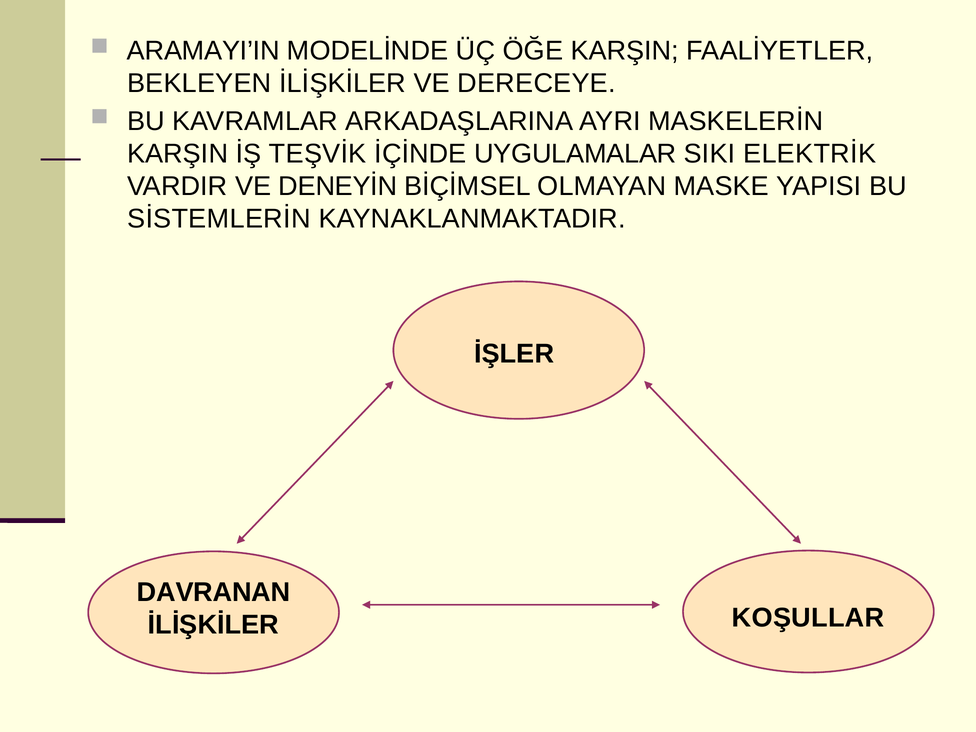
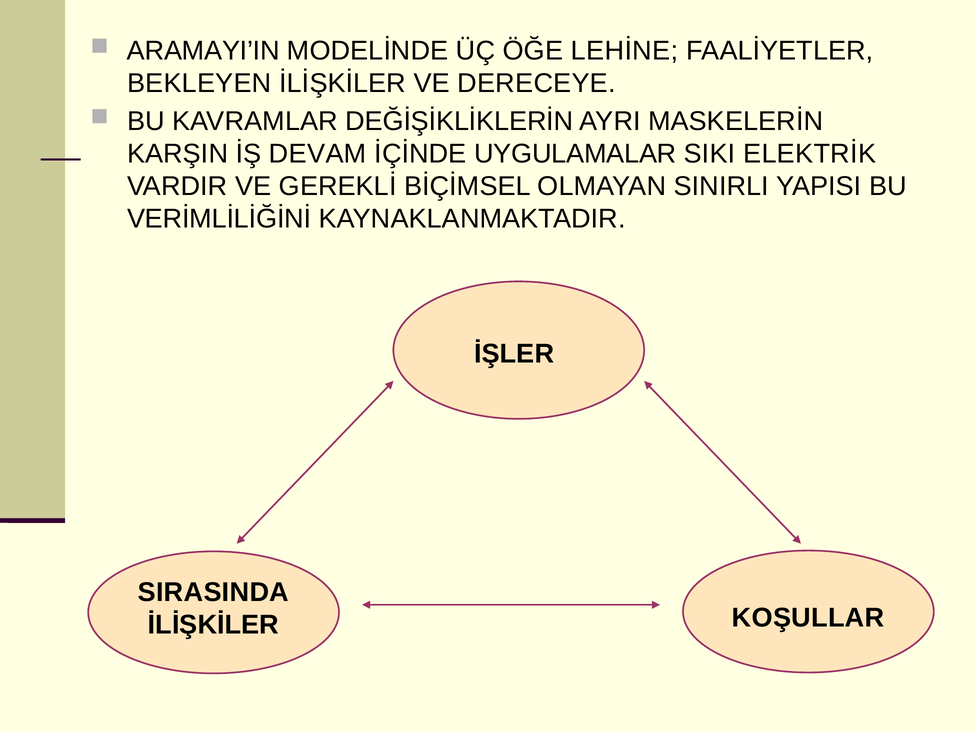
ÖĞE KARŞIN: KARŞIN -> LEHİNE (625, 51)
ARKADAŞLARINA: ARKADAŞLARINA -> DEĞİŞİKLİKLERİN (459, 121)
TEŞVİK: TEŞVİK -> DEVAM (318, 154)
DENEYİN: DENEYİN -> GEREKLİ (338, 186)
MASKE: MASKE -> SINIRLI (721, 186)
SİSTEMLERİN: SİSTEMLERİN -> VERİMLİLİĞİNİ (219, 219)
DAVRANAN: DAVRANAN -> SIRASINDA (213, 592)
